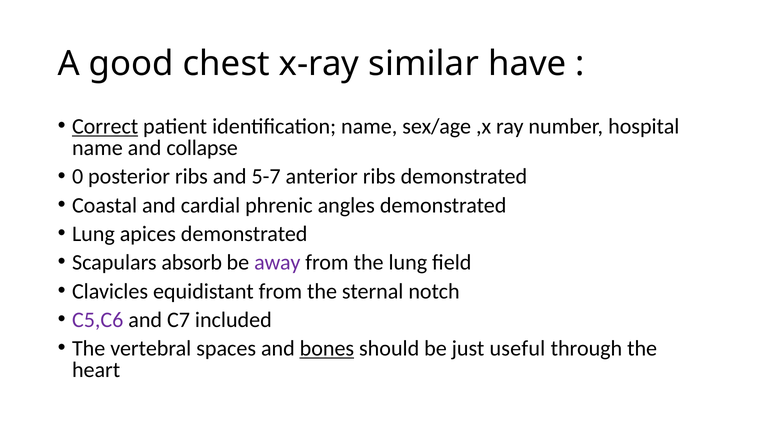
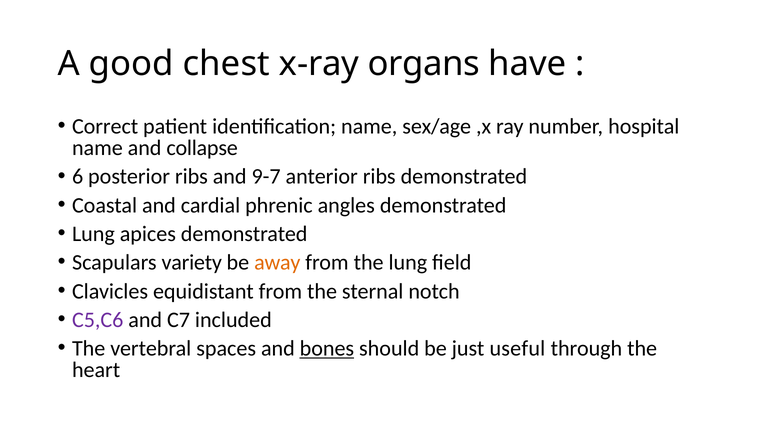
similar: similar -> organs (424, 64)
Correct underline: present -> none (105, 126)
0: 0 -> 6 (78, 176)
5-7: 5-7 -> 9-7 (266, 176)
absorb: absorb -> variety (192, 262)
away colour: purple -> orange (277, 262)
